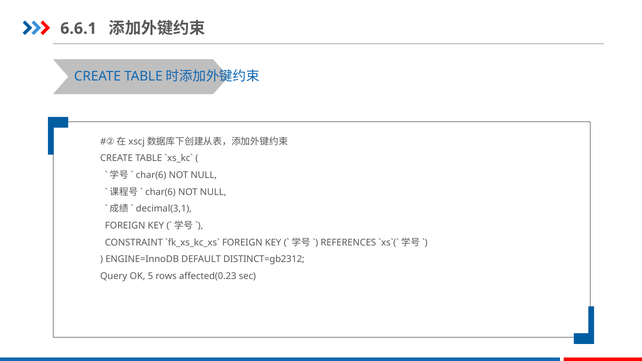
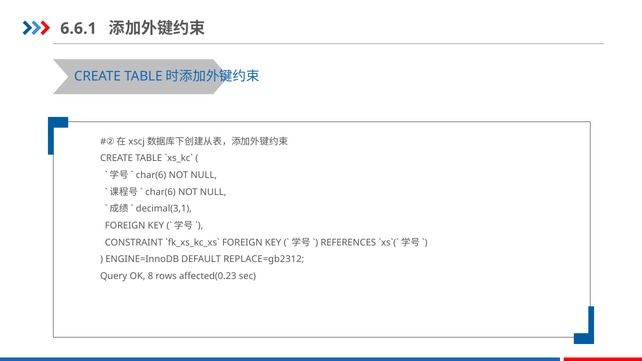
DISTINCT=gb2312: DISTINCT=gb2312 -> REPLACE=gb2312 (264, 260)
5: 5 -> 8 (150, 276)
